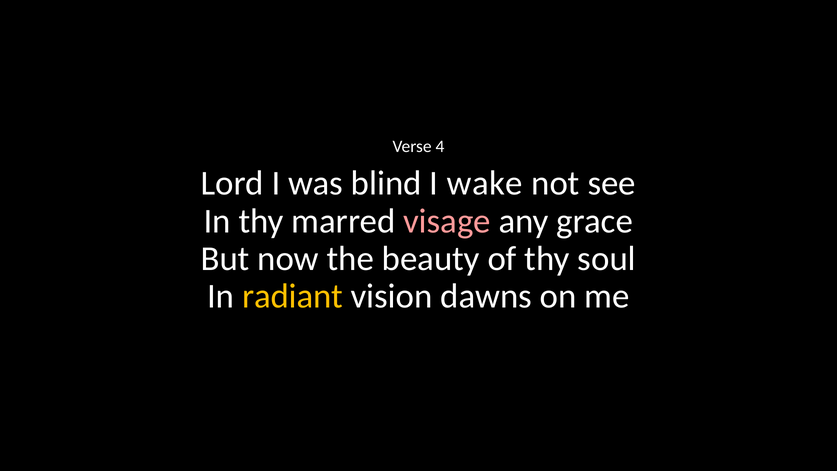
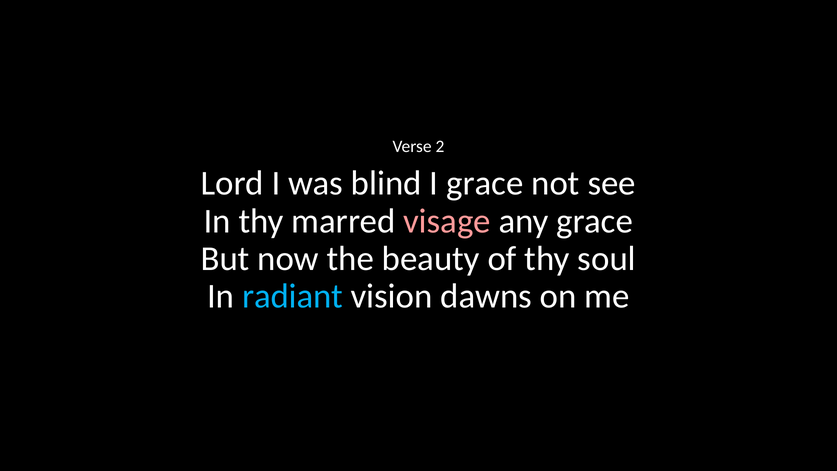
4: 4 -> 2 (440, 146)
I wake: wake -> grace (485, 183)
radiant colour: yellow -> light blue (292, 296)
